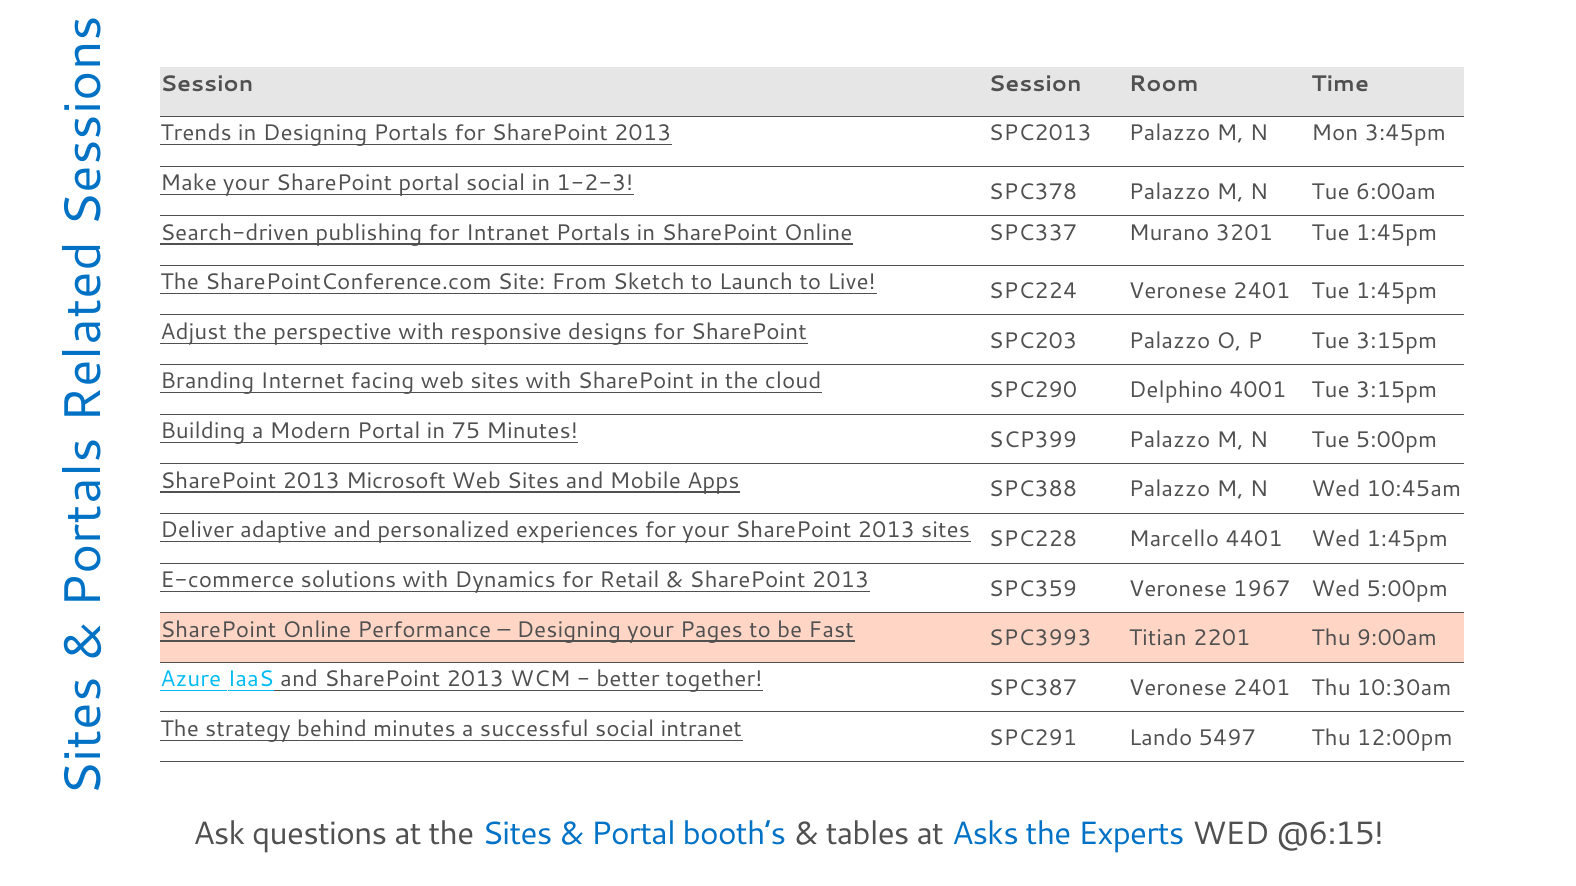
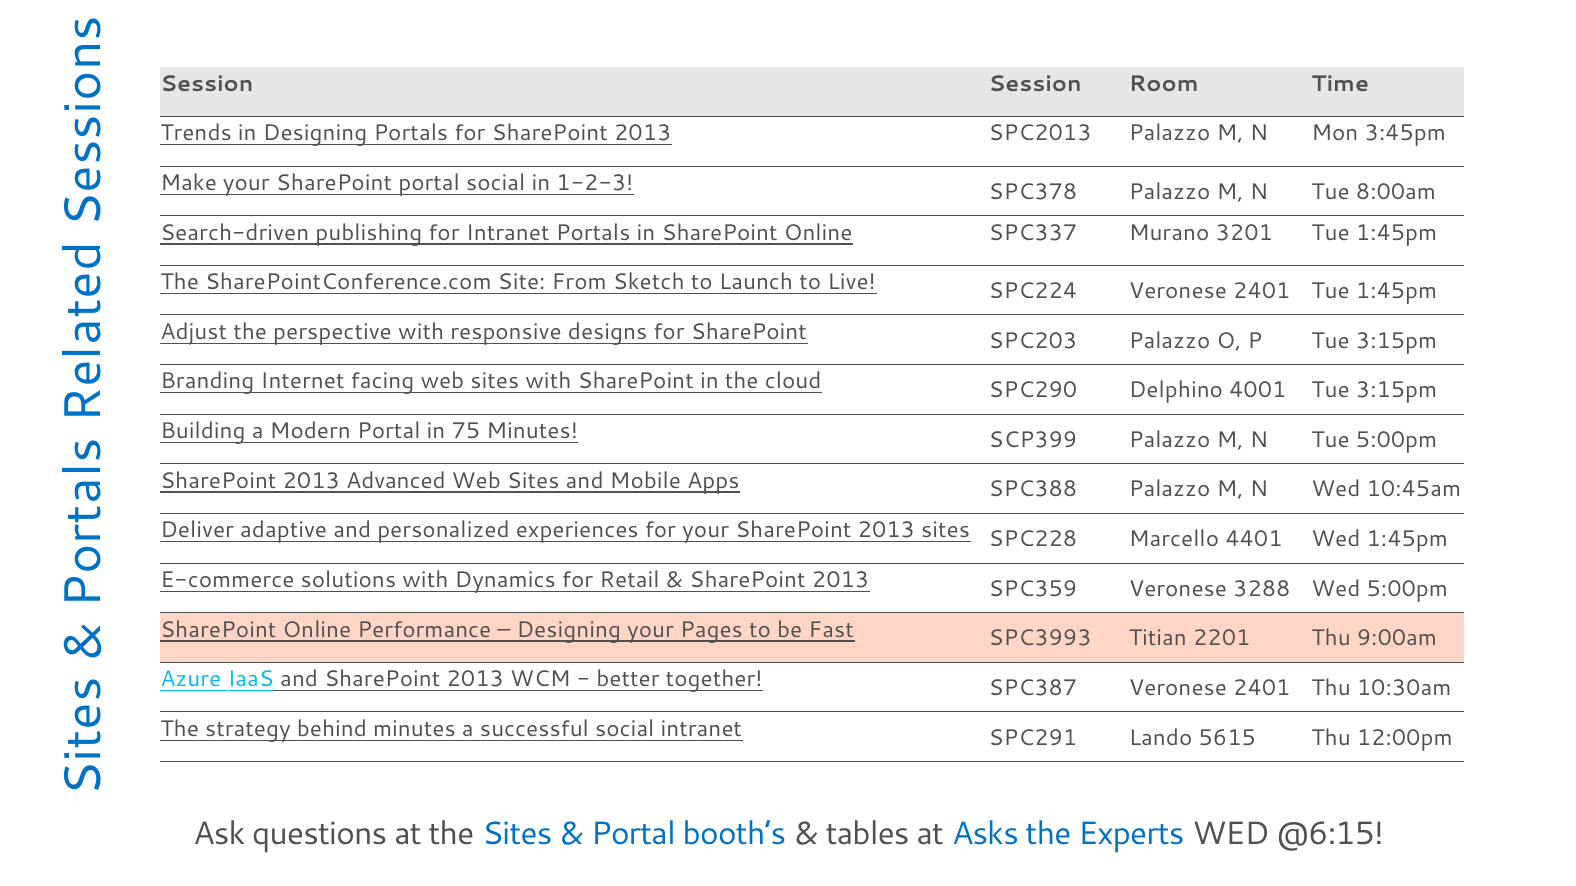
6:00am: 6:00am -> 8:00am (1396, 192)
Microsoft: Microsoft -> Advanced (396, 481)
1967: 1967 -> 3288 (1262, 589)
5497: 5497 -> 5615 (1227, 738)
